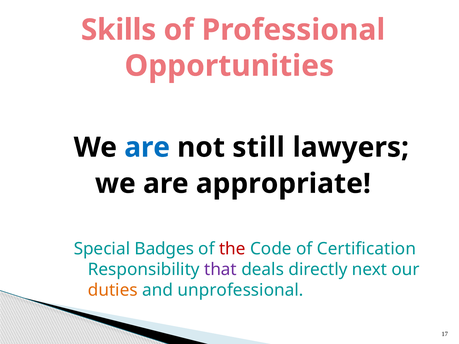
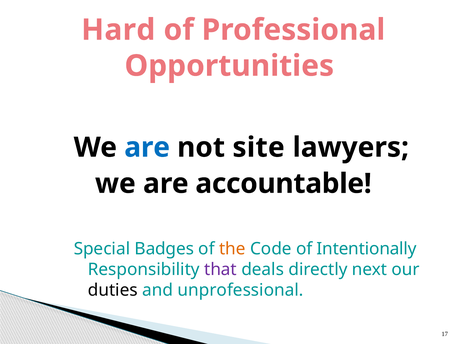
Skills: Skills -> Hard (118, 30)
still: still -> site (259, 148)
appropriate: appropriate -> accountable (284, 184)
the colour: red -> orange (232, 249)
Certification: Certification -> Intentionally (367, 249)
duties colour: orange -> black (113, 290)
